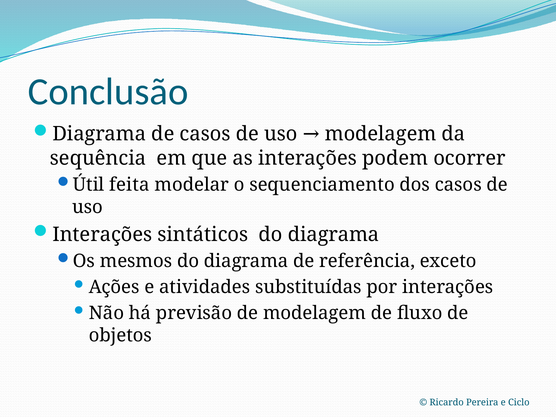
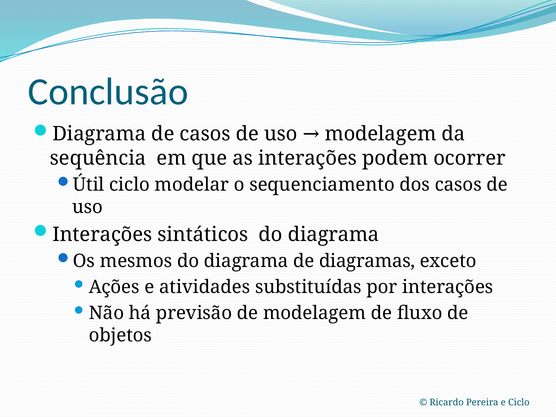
Útil feita: feita -> ciclo (129, 185)
referência: referência -> diagramas (367, 261)
